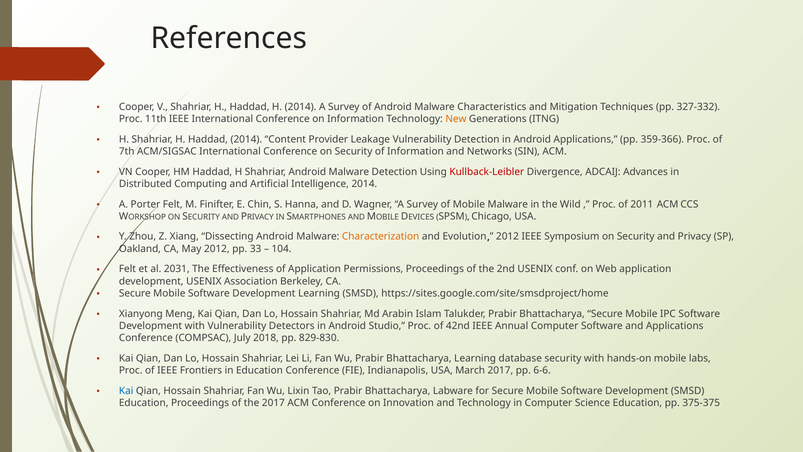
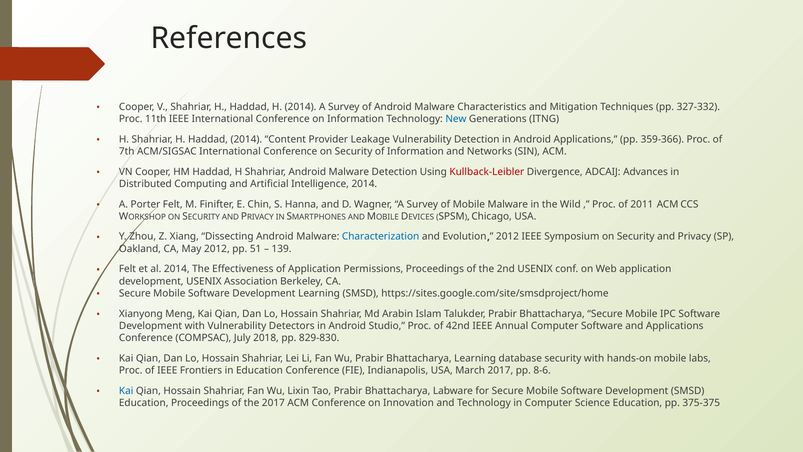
New colour: orange -> blue (456, 119)
Characterization colour: orange -> blue (381, 237)
33: 33 -> 51 (256, 249)
104: 104 -> 139 (282, 249)
al 2031: 2031 -> 2014 (177, 269)
6-6: 6-6 -> 8-6 (542, 370)
